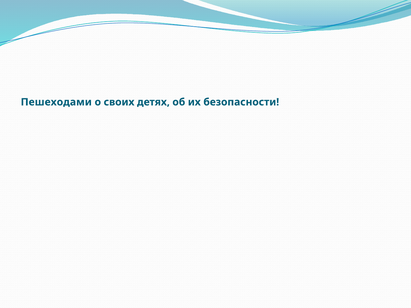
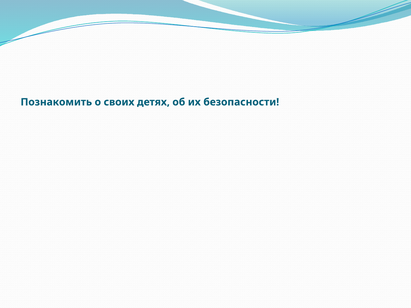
Пешеходами: Пешеходами -> Познакомить (56, 102)
